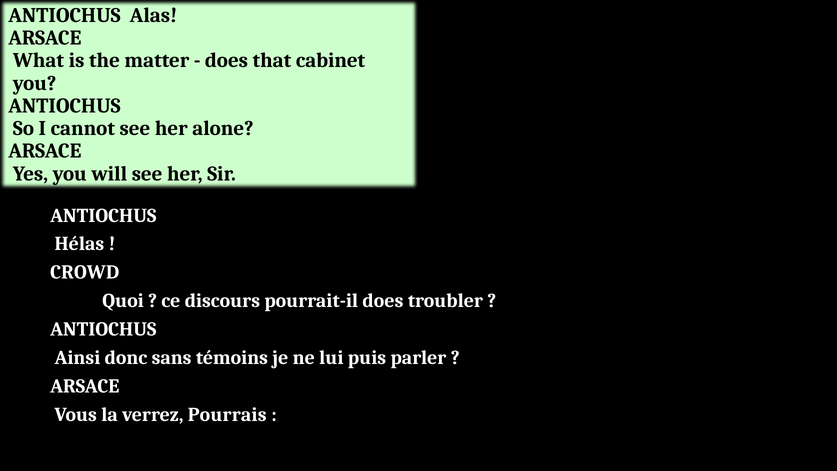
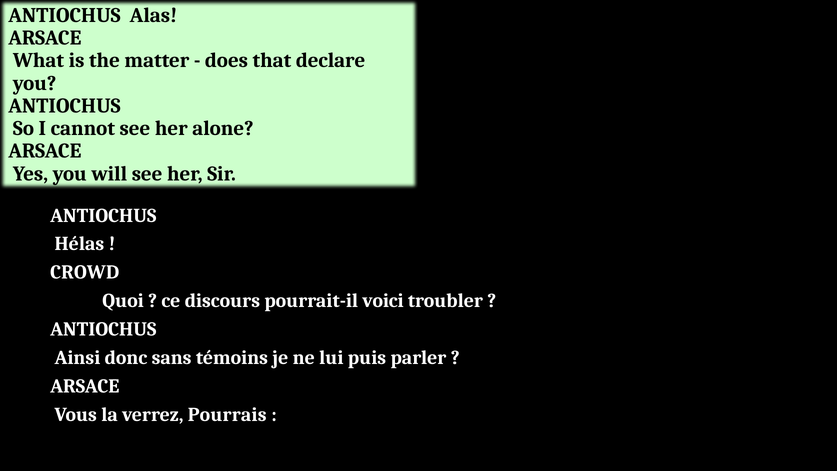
cabinet: cabinet -> declare (331, 61)
pourrait-il does: does -> voici (383, 301)
